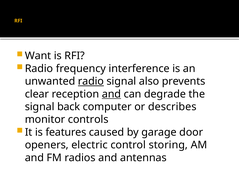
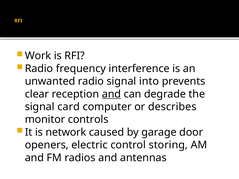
Want: Want -> Work (38, 56)
radio underline: present -> none (91, 81)
also: also -> into (149, 81)
back: back -> card (69, 107)
features: features -> network (66, 132)
